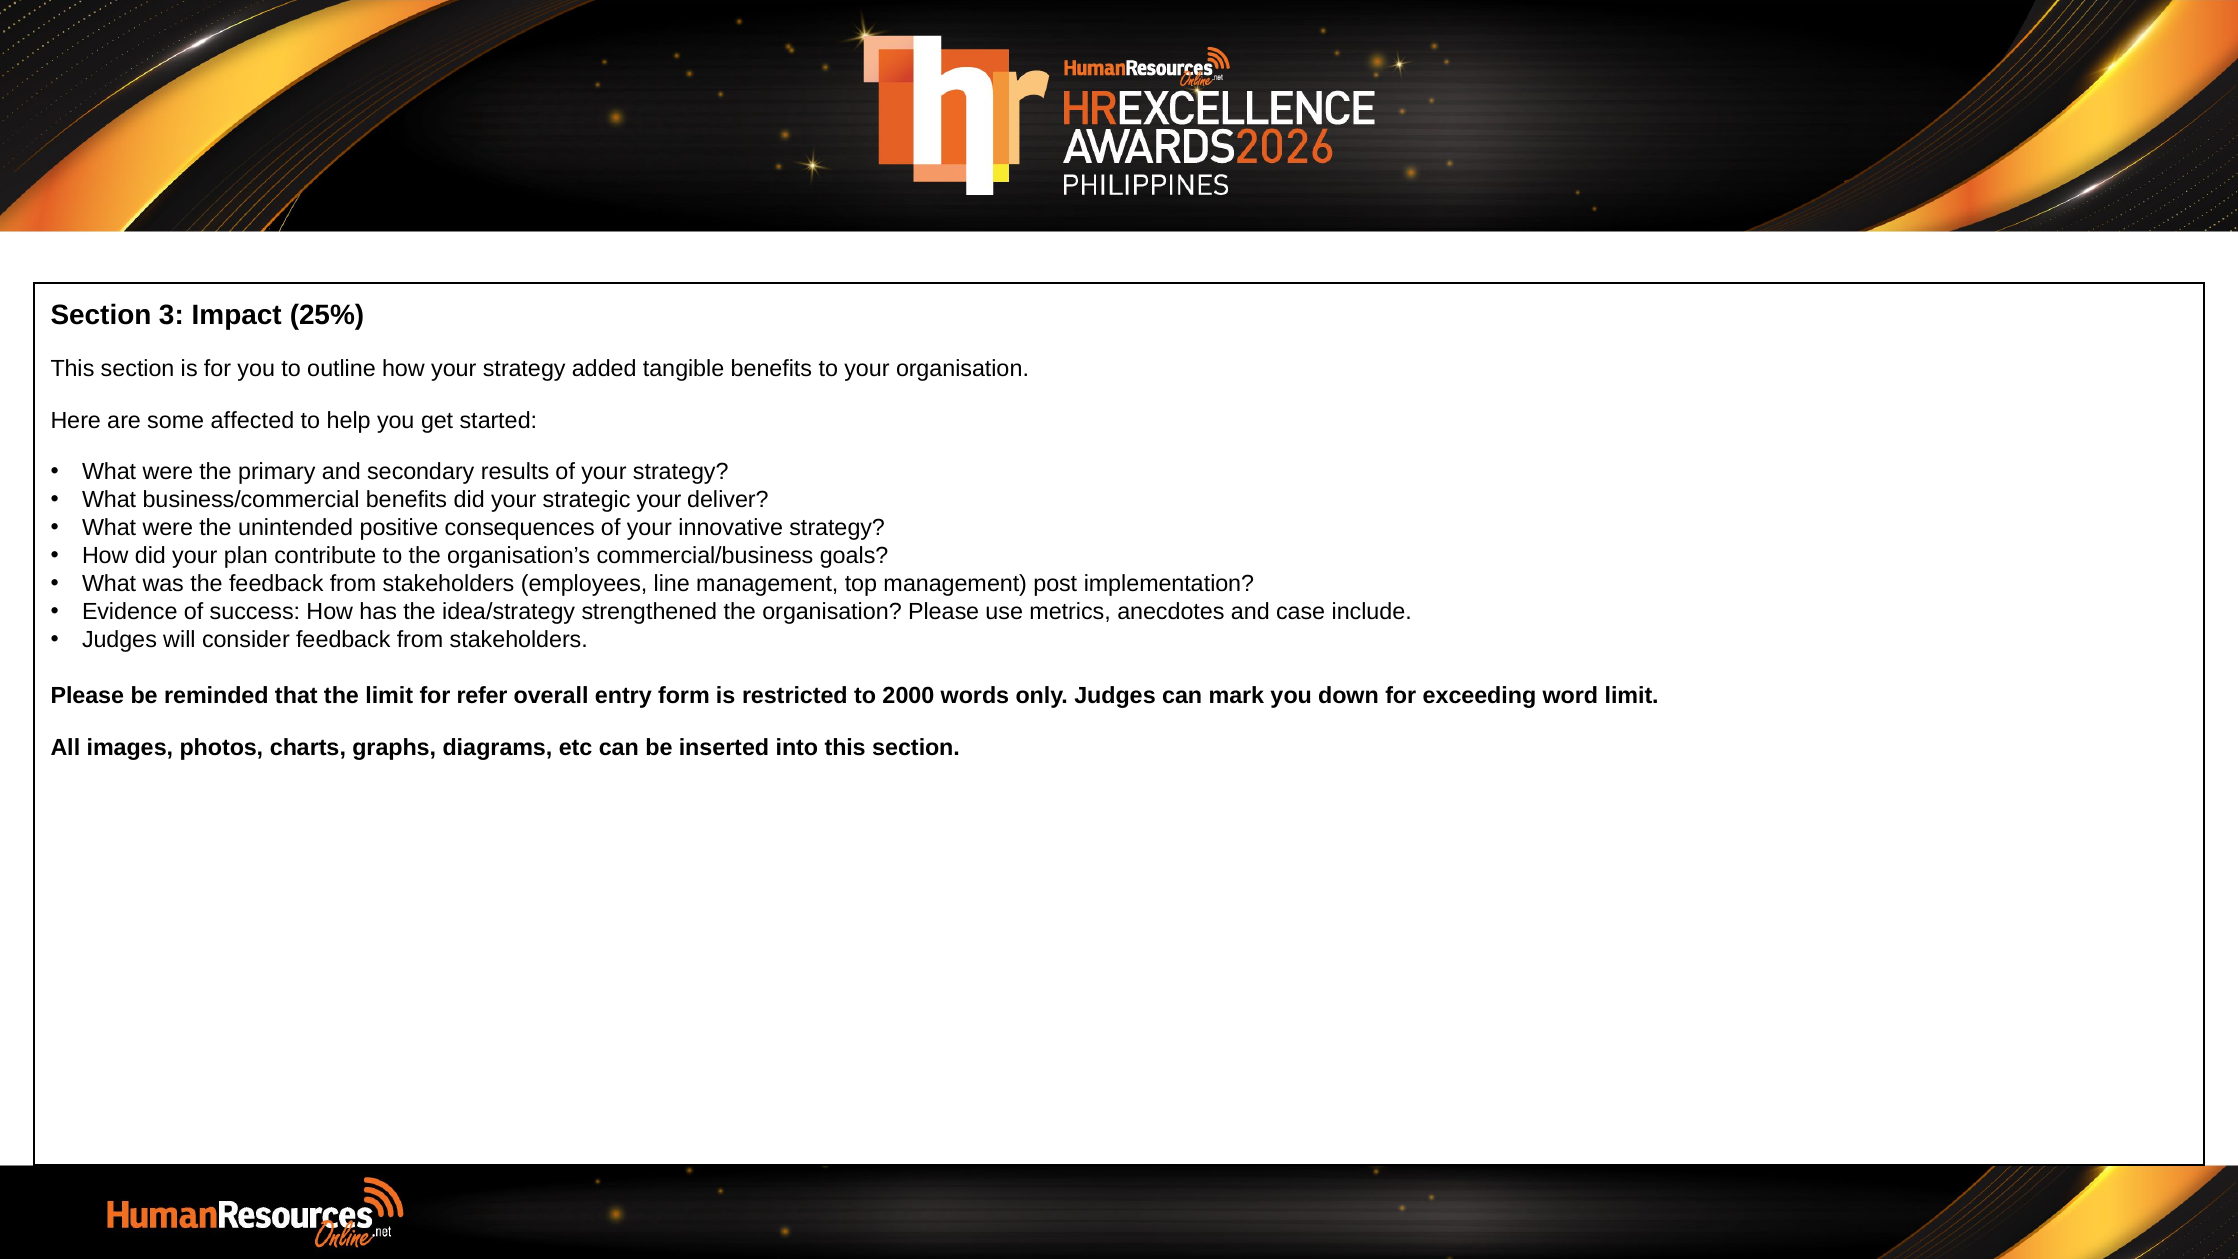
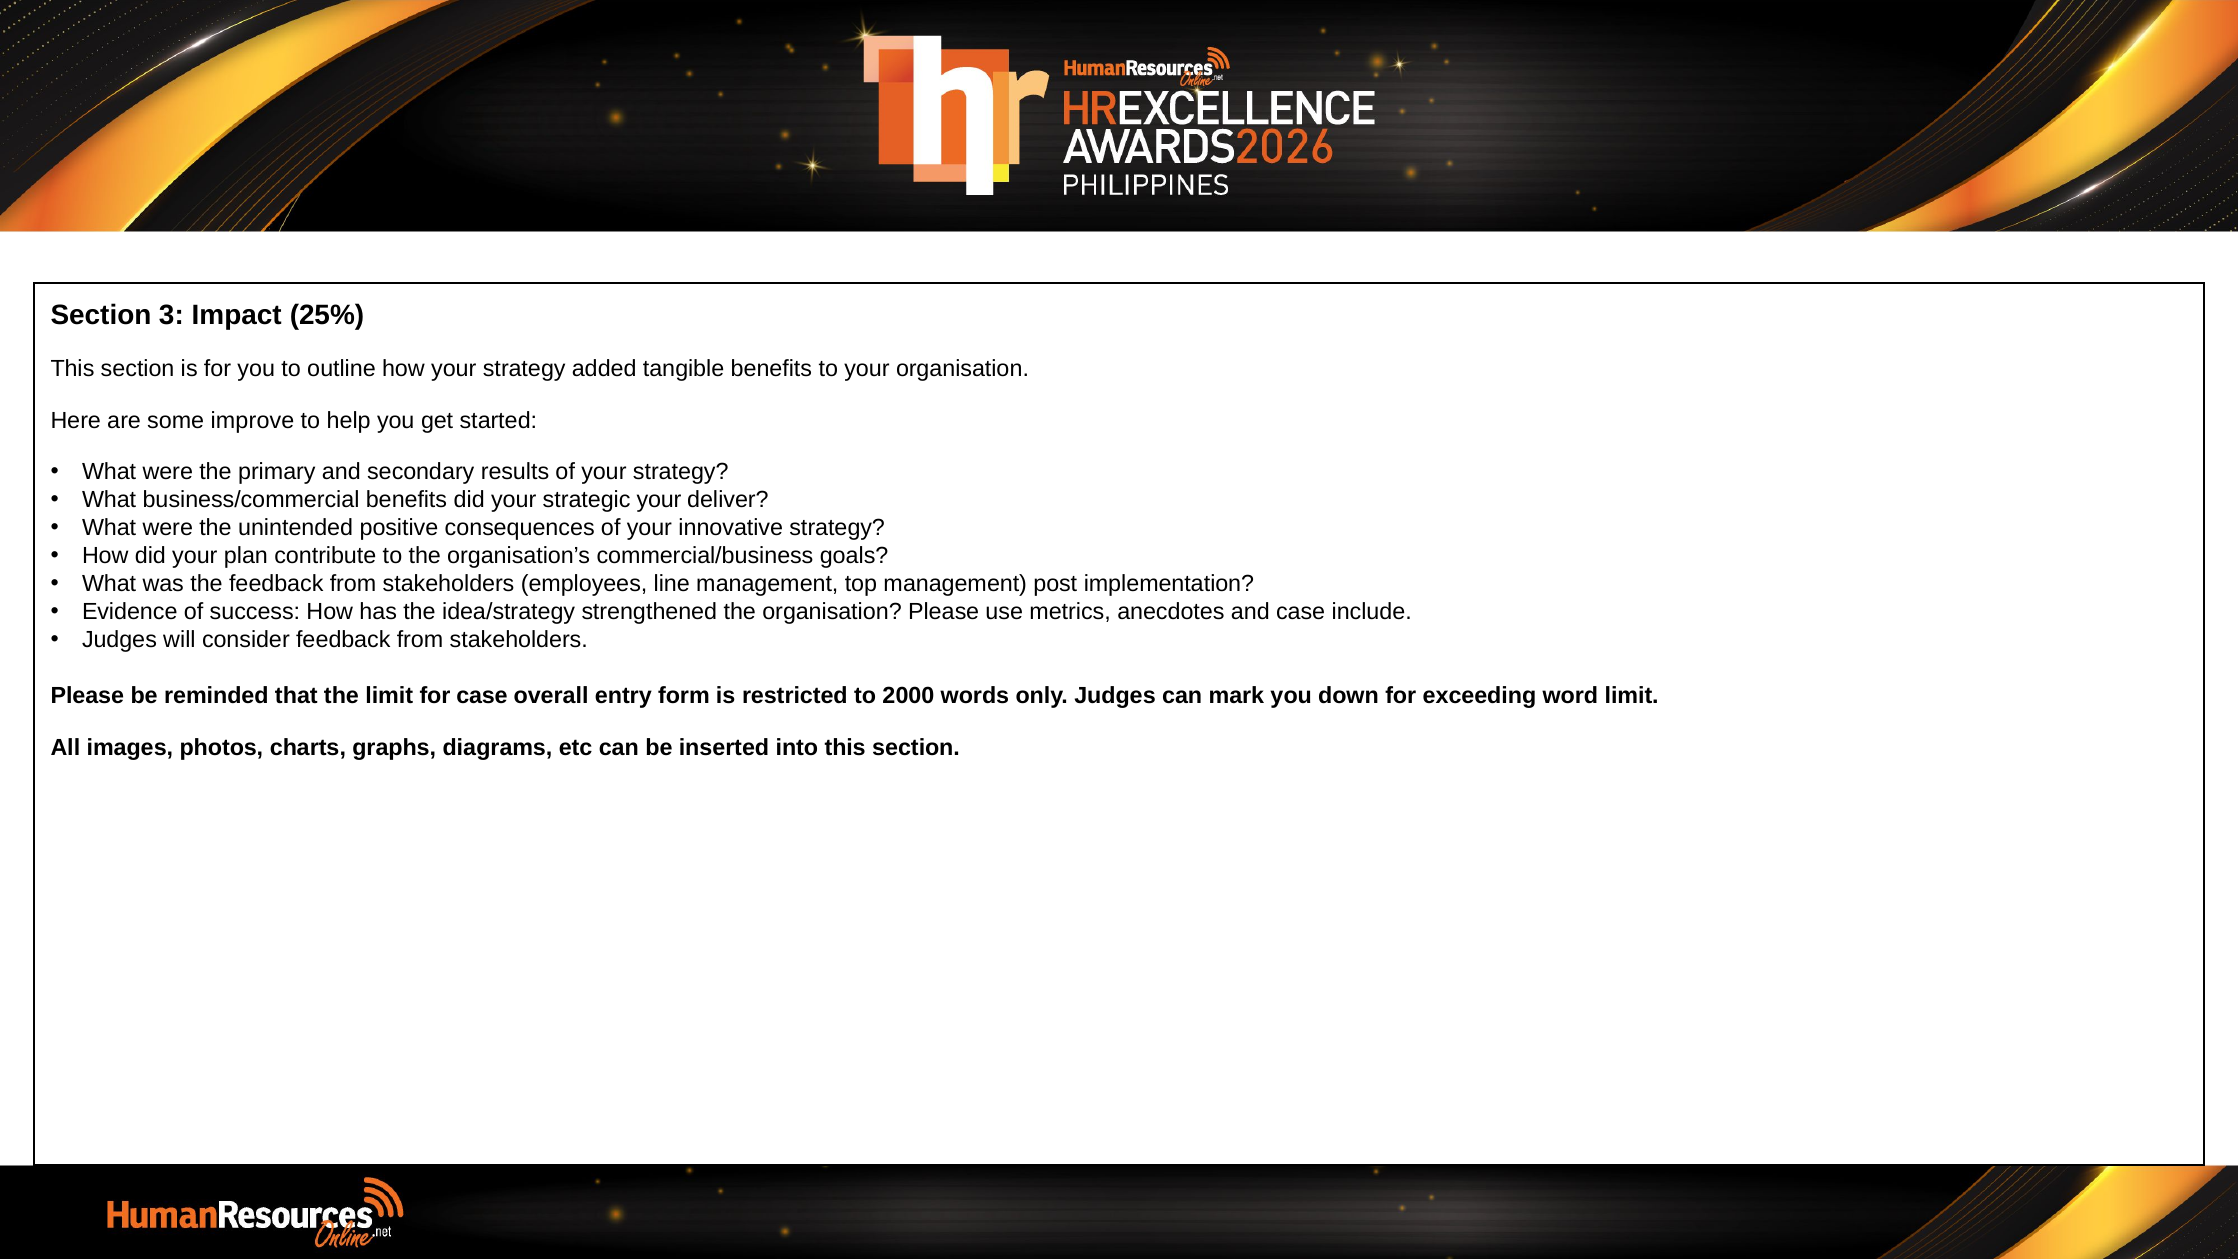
affected: affected -> improve (252, 420)
for refer: refer -> case (482, 696)
